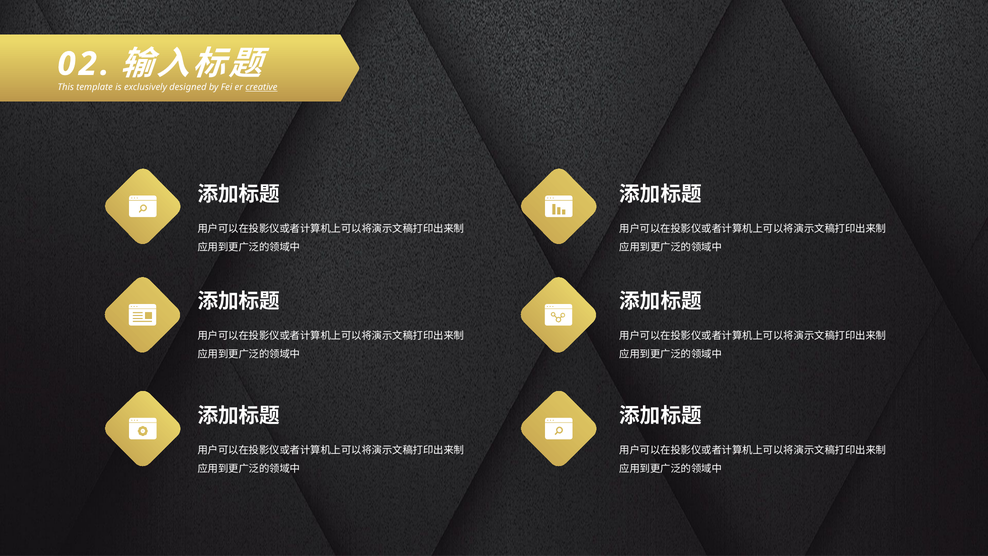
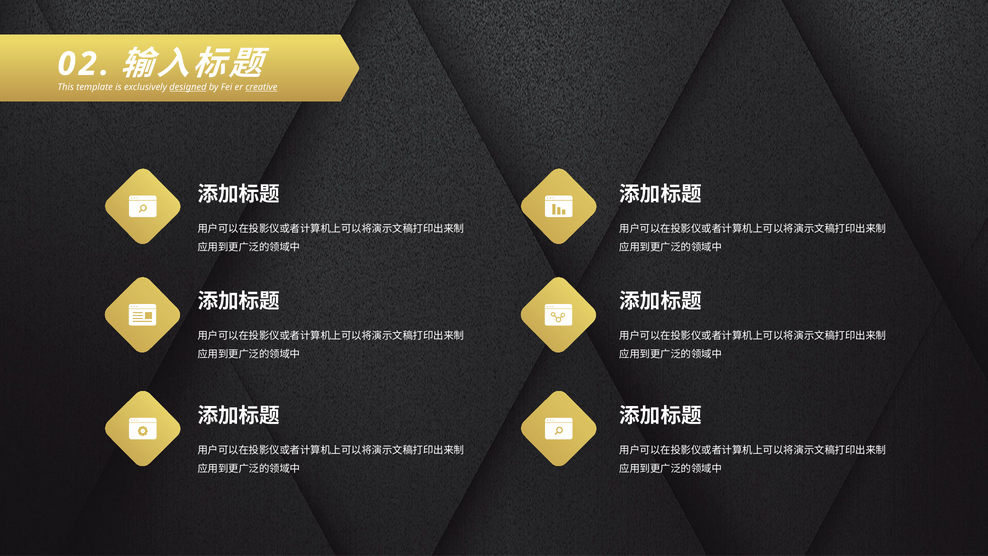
designed underline: none -> present (188, 87)
